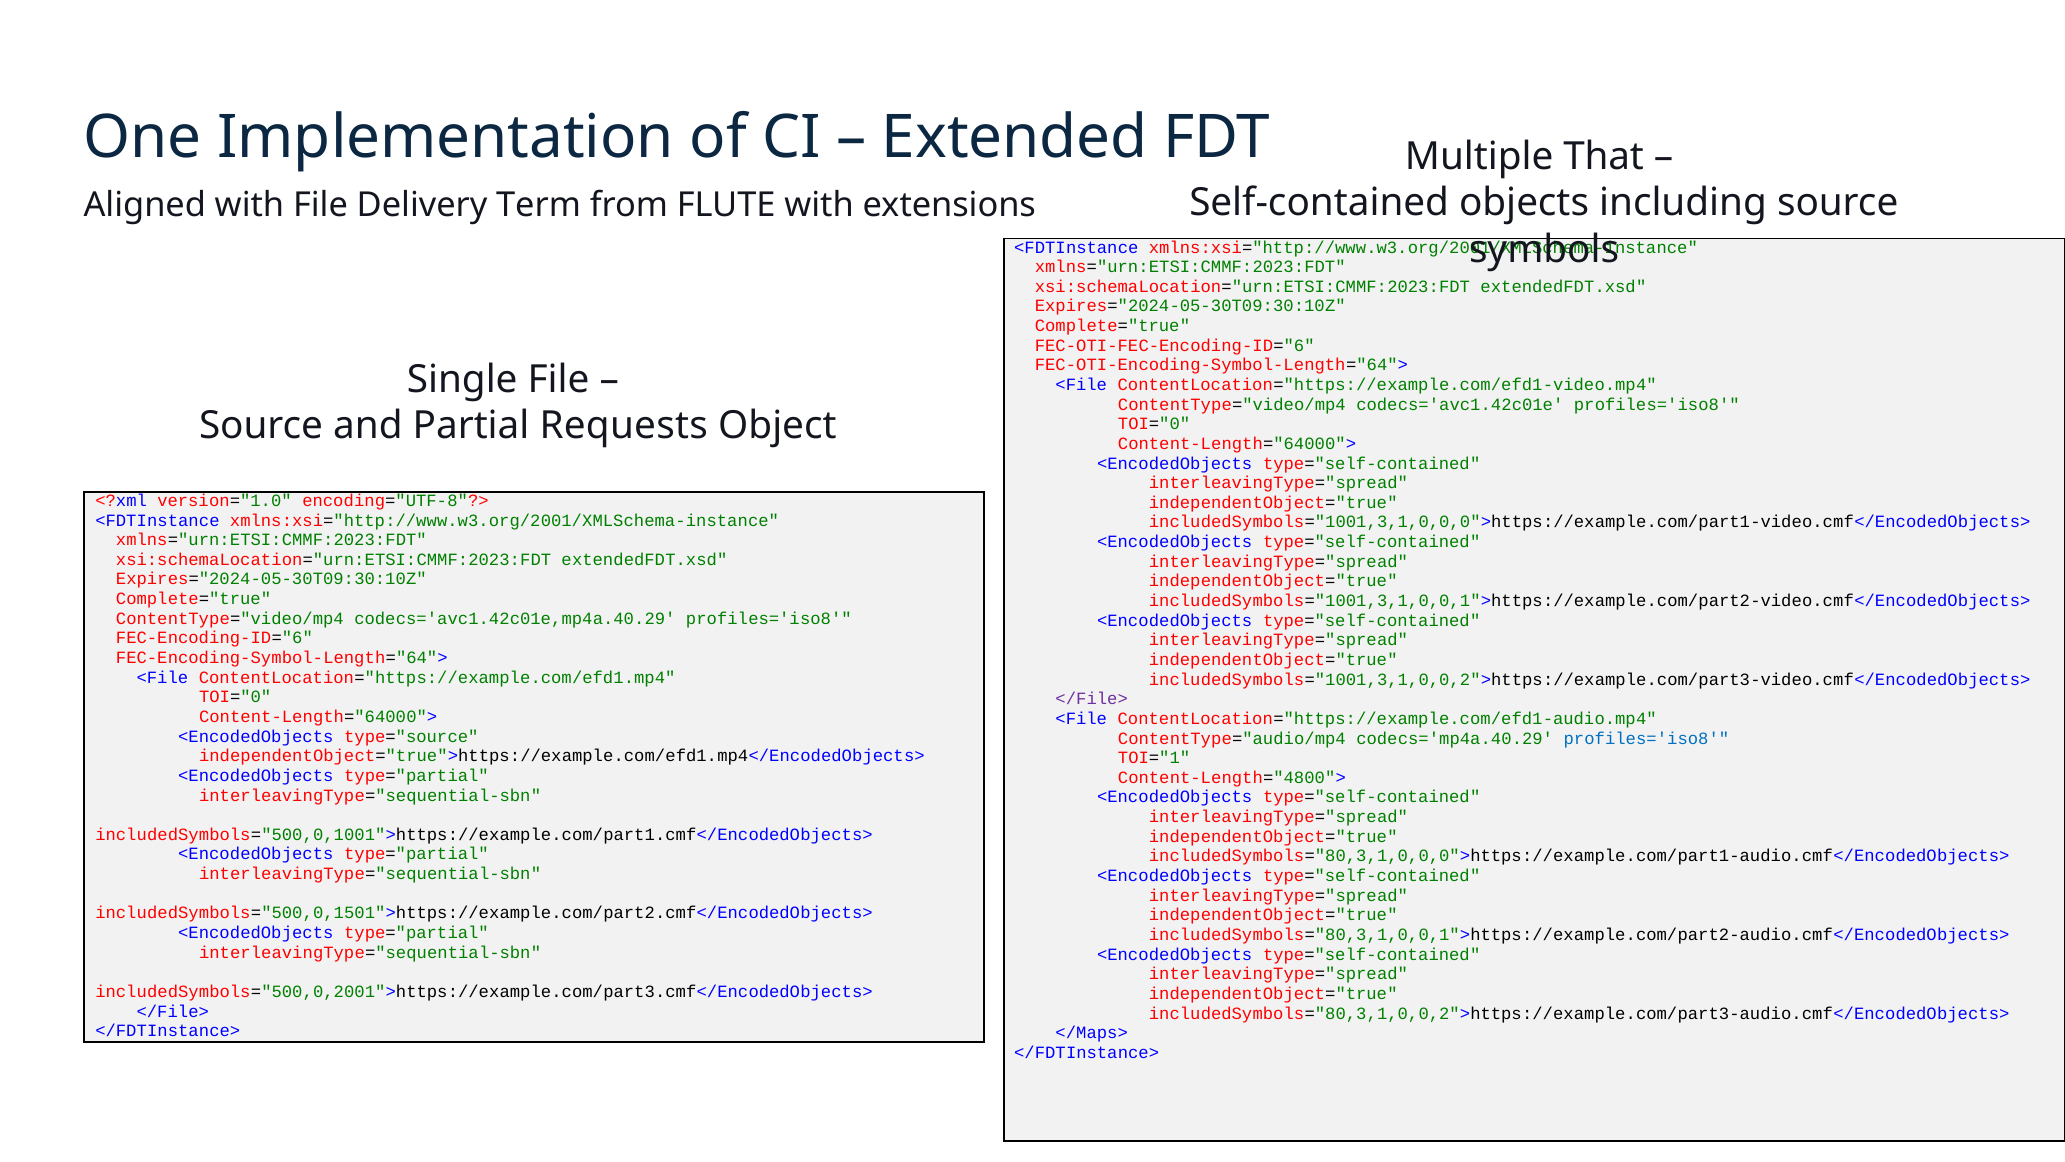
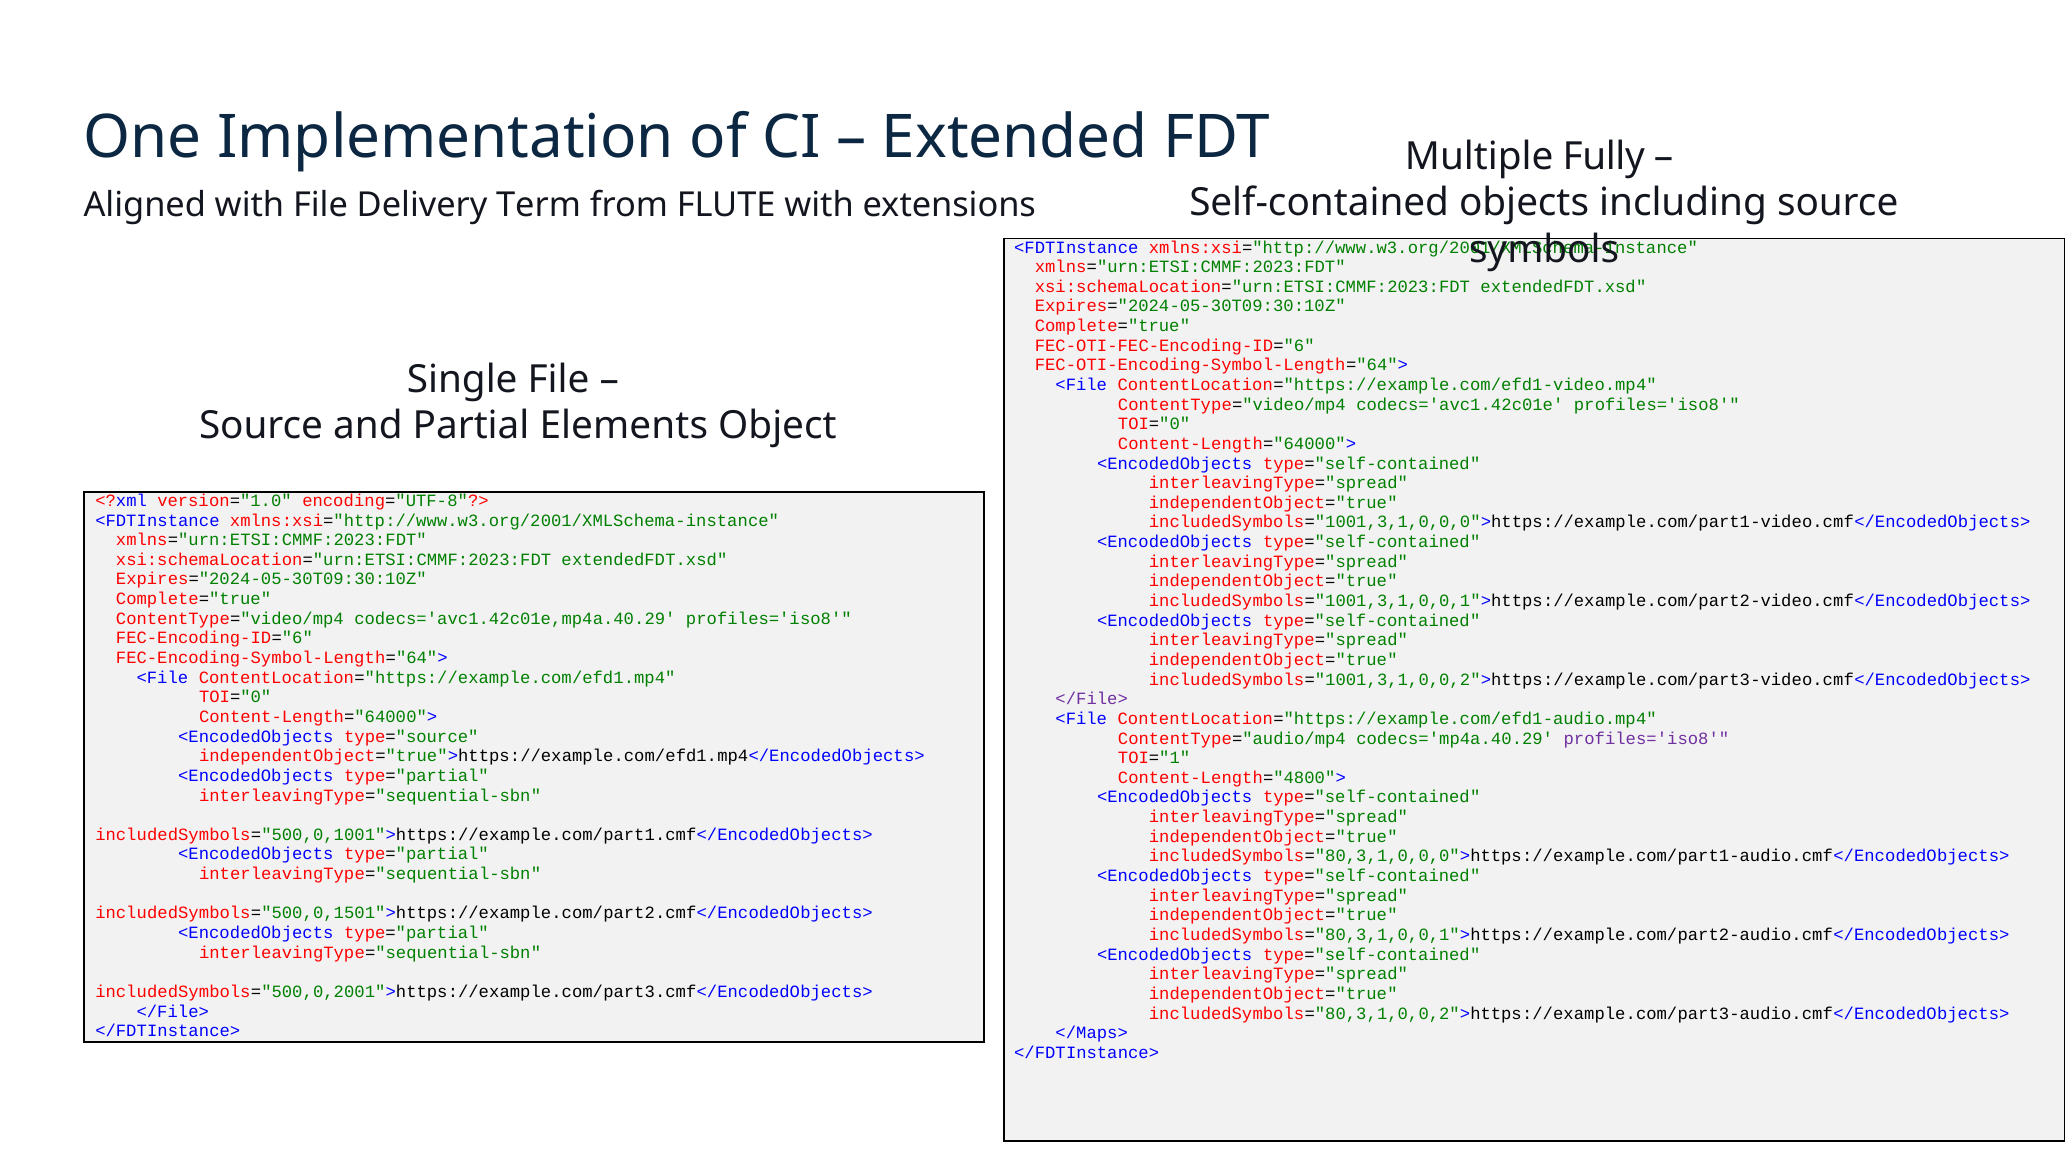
That: That -> Fully (1604, 157)
Requests: Requests -> Elements (624, 426)
profiles='iso8 colour: blue -> purple (1646, 738)
